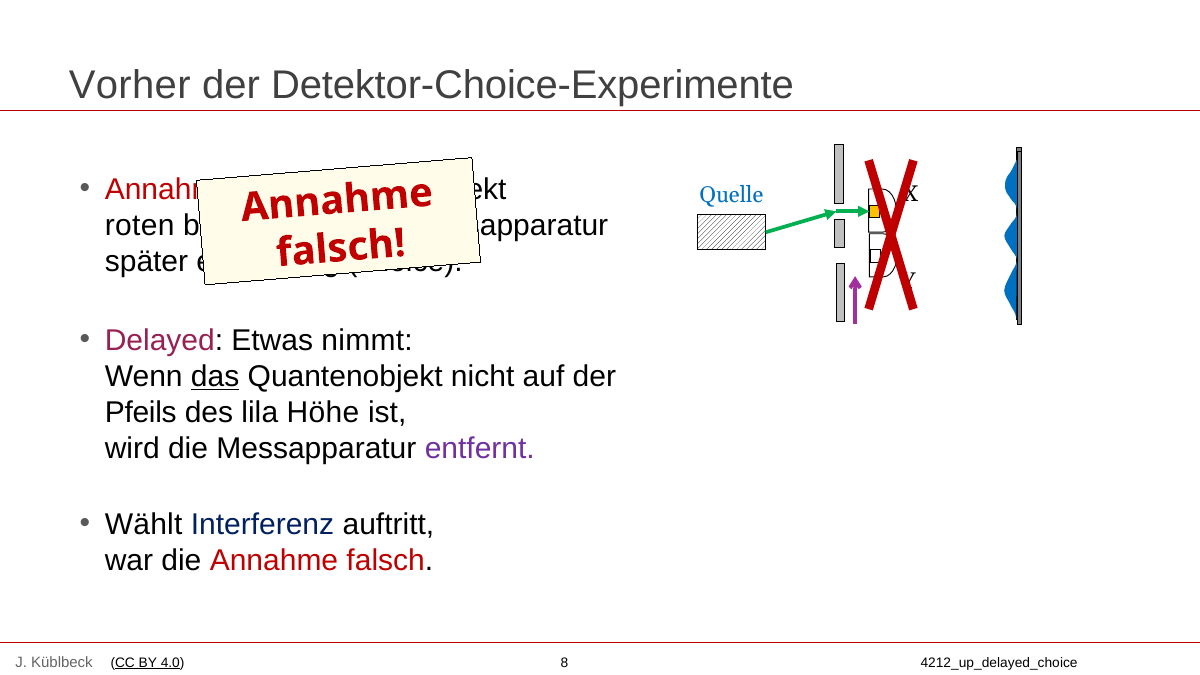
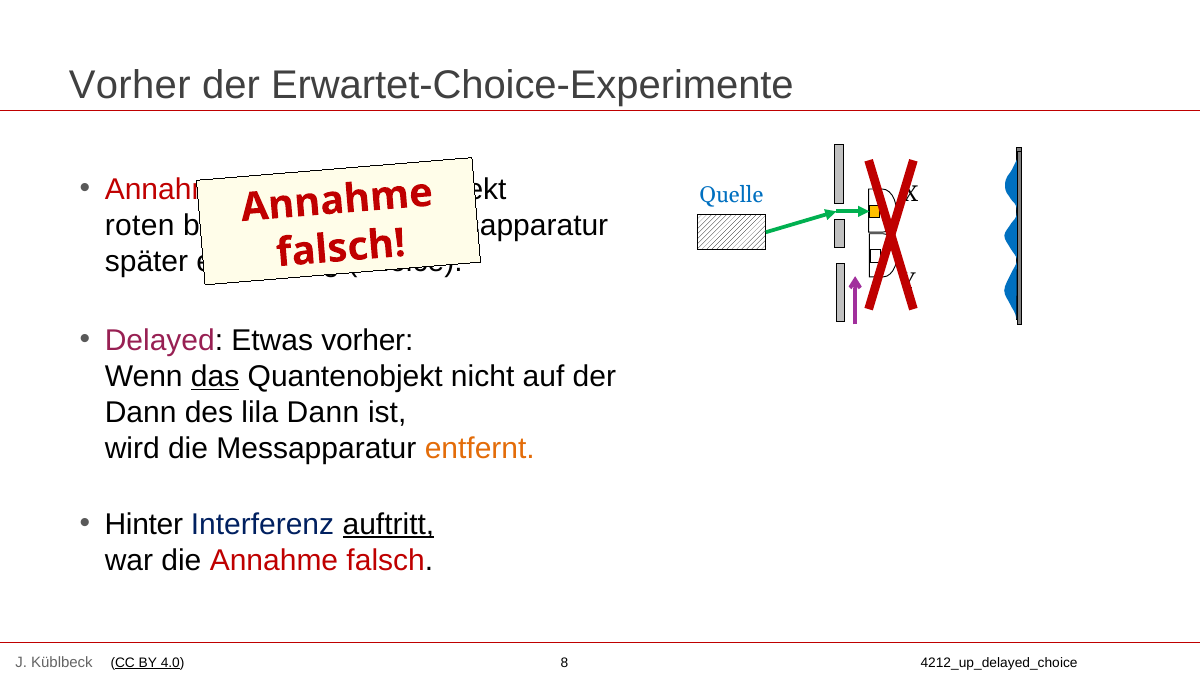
Detektor-Choice-Experimente: Detektor-Choice-Experimente -> Erwartet-Choice-Experimente (532, 85)
Etwas nimmt: nimmt -> vorher (367, 341)
Pfeils: Pfeils -> Dann (141, 413)
lila Höhe: Höhe -> Dann (323, 413)
entfernt colour: purple -> orange (480, 449)
Wählt: Wählt -> Hinter (144, 524)
auftritt underline: none -> present (388, 524)
